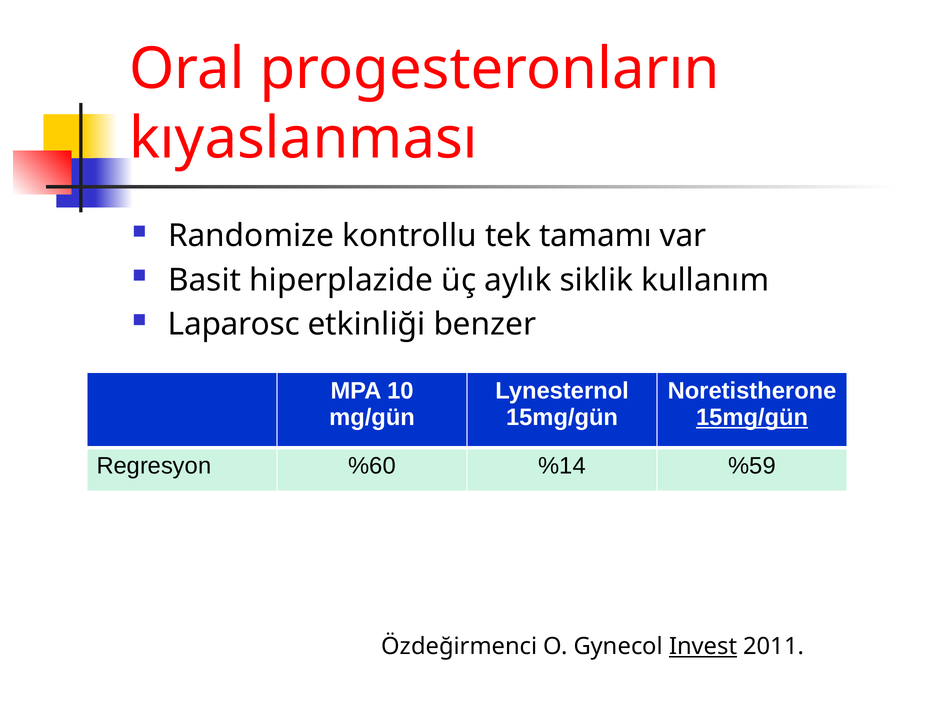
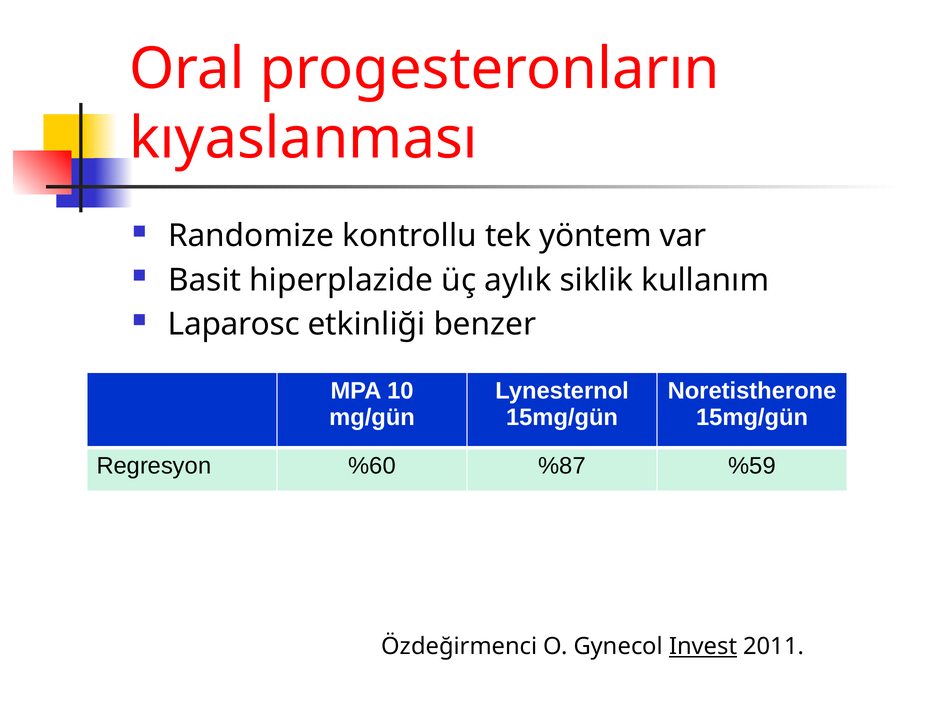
tamamı: tamamı -> yöntem (596, 236)
15mg/gün underline: present -> none (752, 417)
%14: %14 -> %87 (562, 466)
